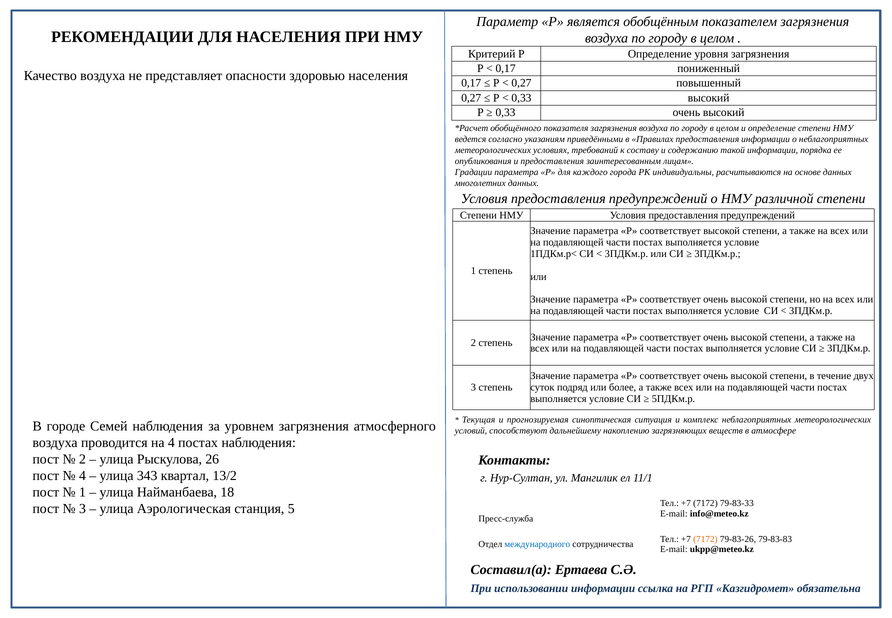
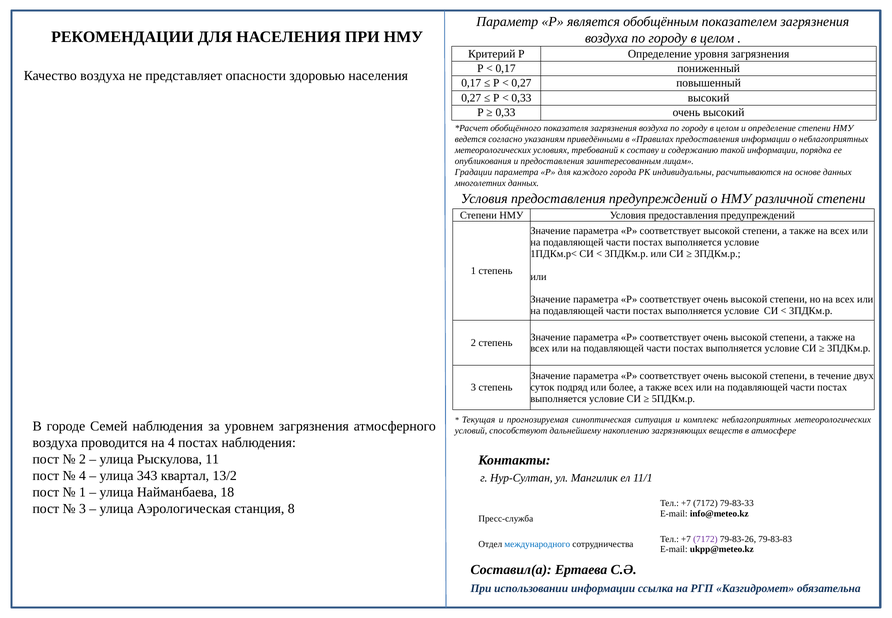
26: 26 -> 11 (212, 459)
5: 5 -> 8 (291, 508)
7172 colour: orange -> purple (705, 539)
